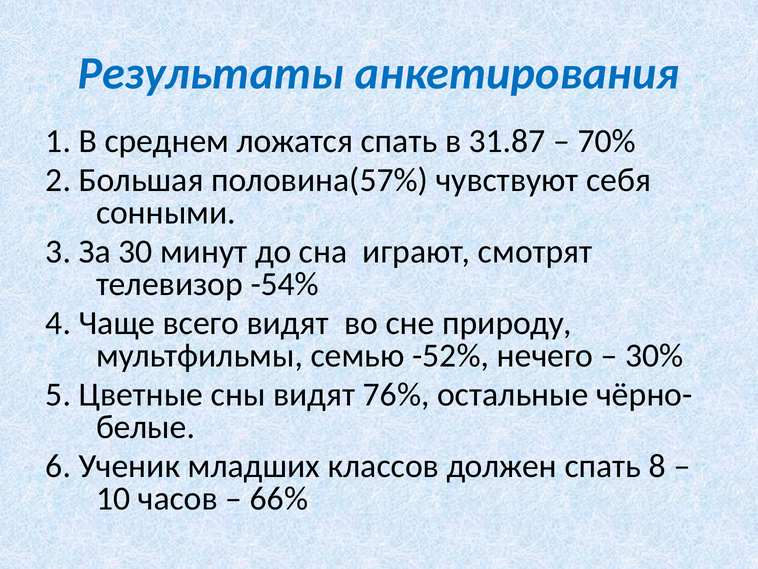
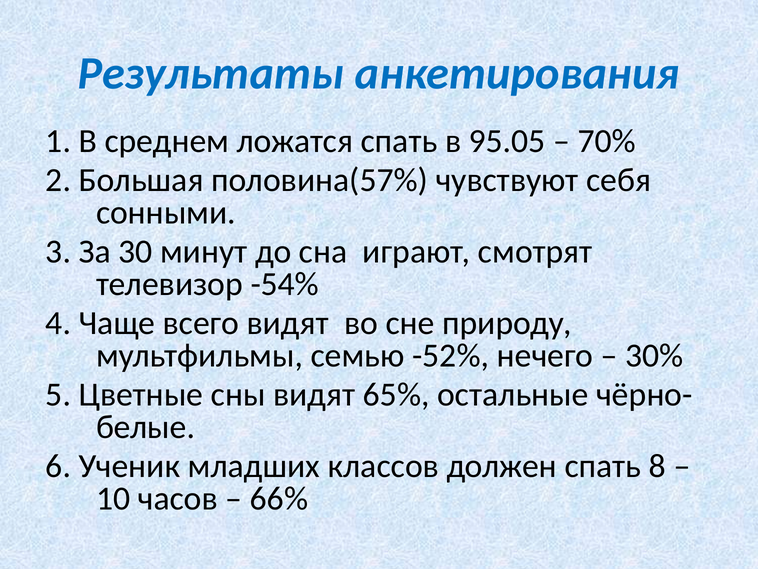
31.87: 31.87 -> 95.05 (507, 141)
76%: 76% -> 65% (396, 394)
